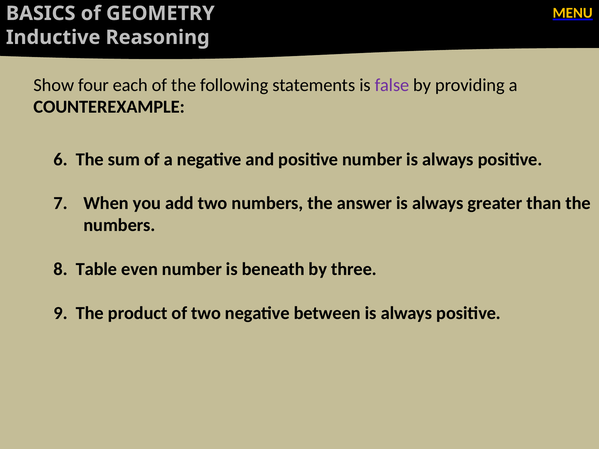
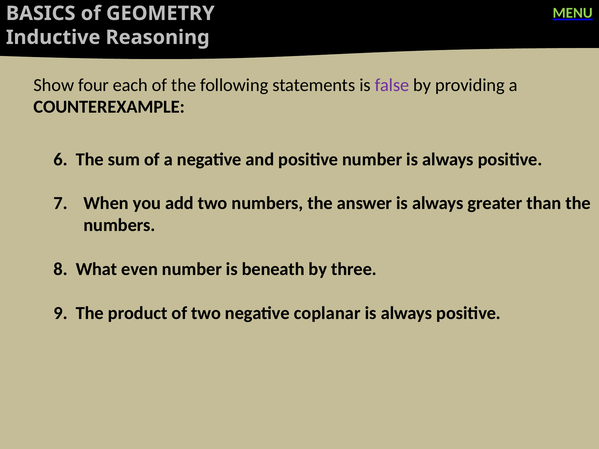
MENU colour: yellow -> light green (573, 13)
Table: Table -> What (97, 269)
between: between -> coplanar (327, 313)
